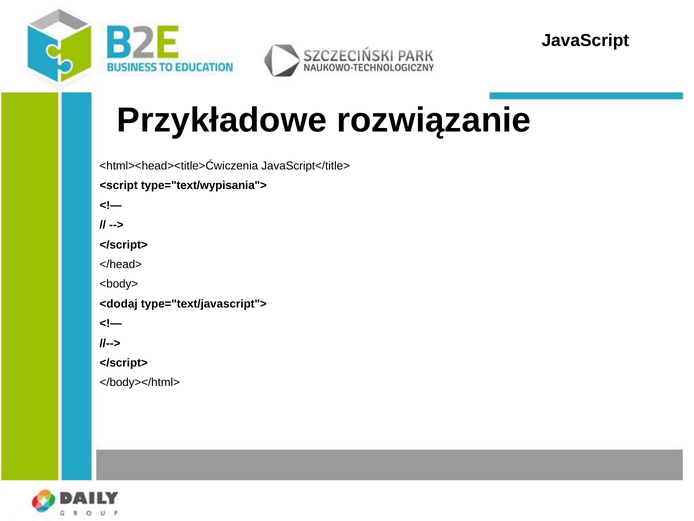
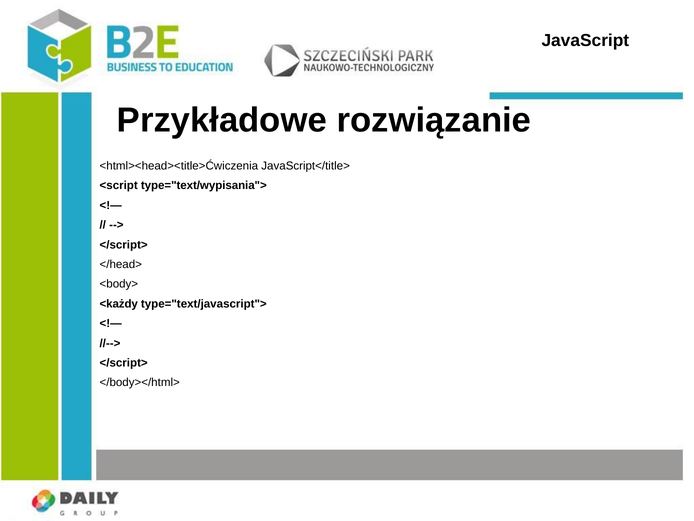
<dodaj: <dodaj -> <każdy (119, 304)
